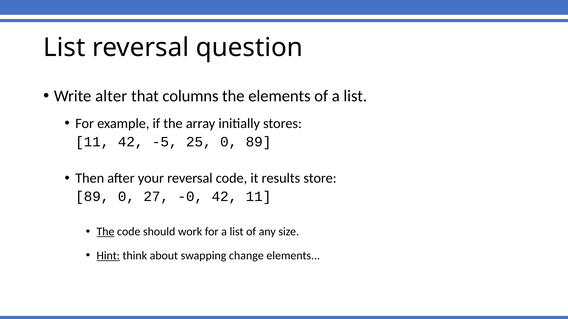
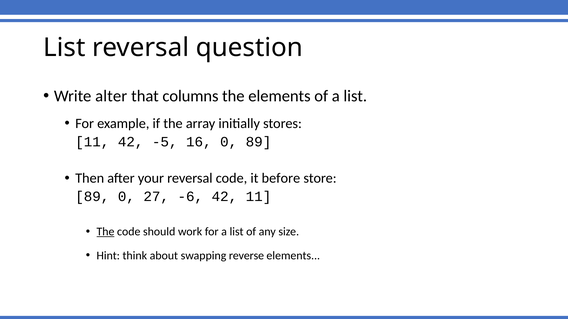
25: 25 -> 16 (199, 142)
results: results -> before (281, 179)
-0: -0 -> -6 (190, 197)
Hint underline: present -> none (108, 256)
change: change -> reverse (246, 256)
